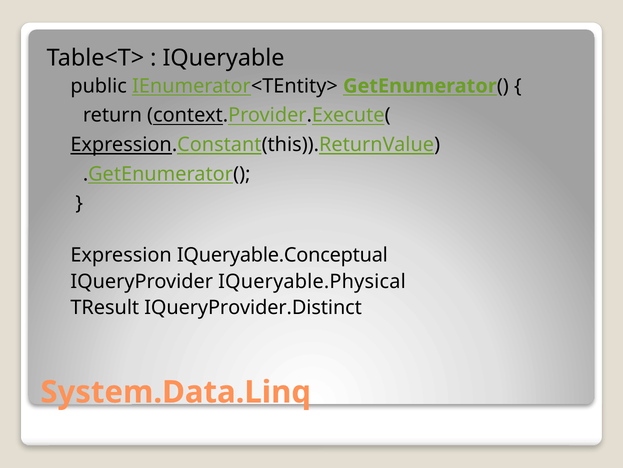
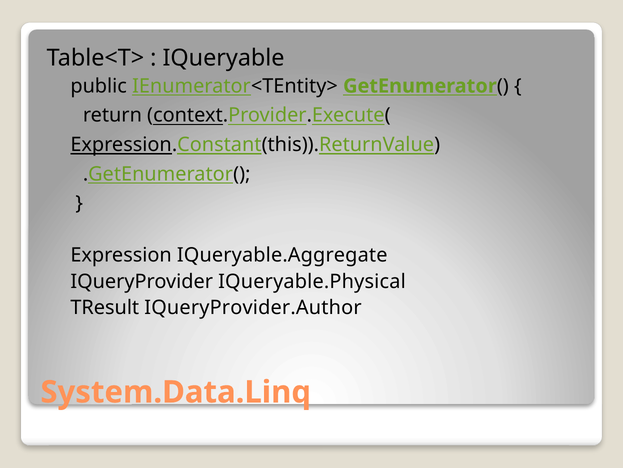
IQueryable.Conceptual: IQueryable.Conceptual -> IQueryable.Aggregate (282, 255)
IQueryProvider.Distinct: IQueryProvider.Distinct -> IQueryProvider.Author (253, 307)
